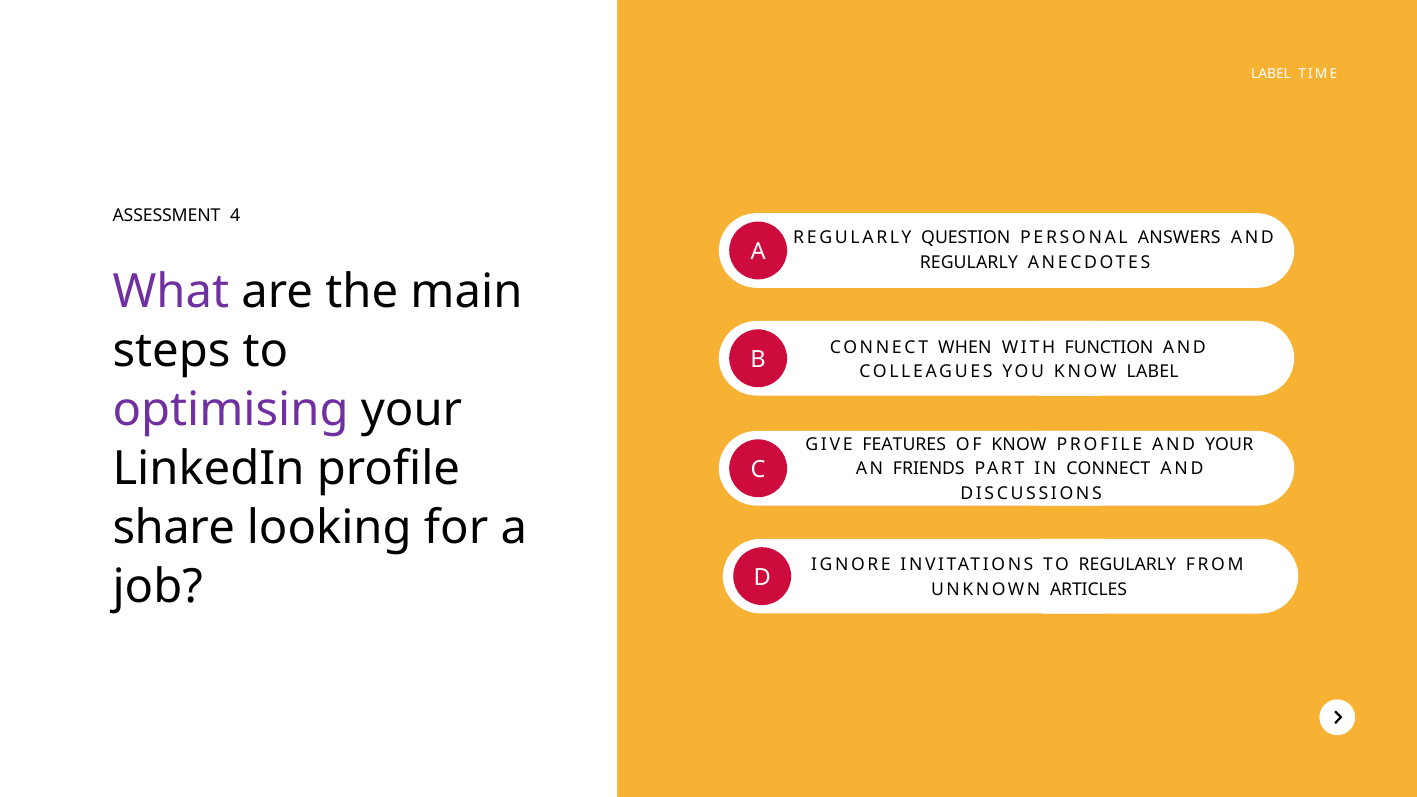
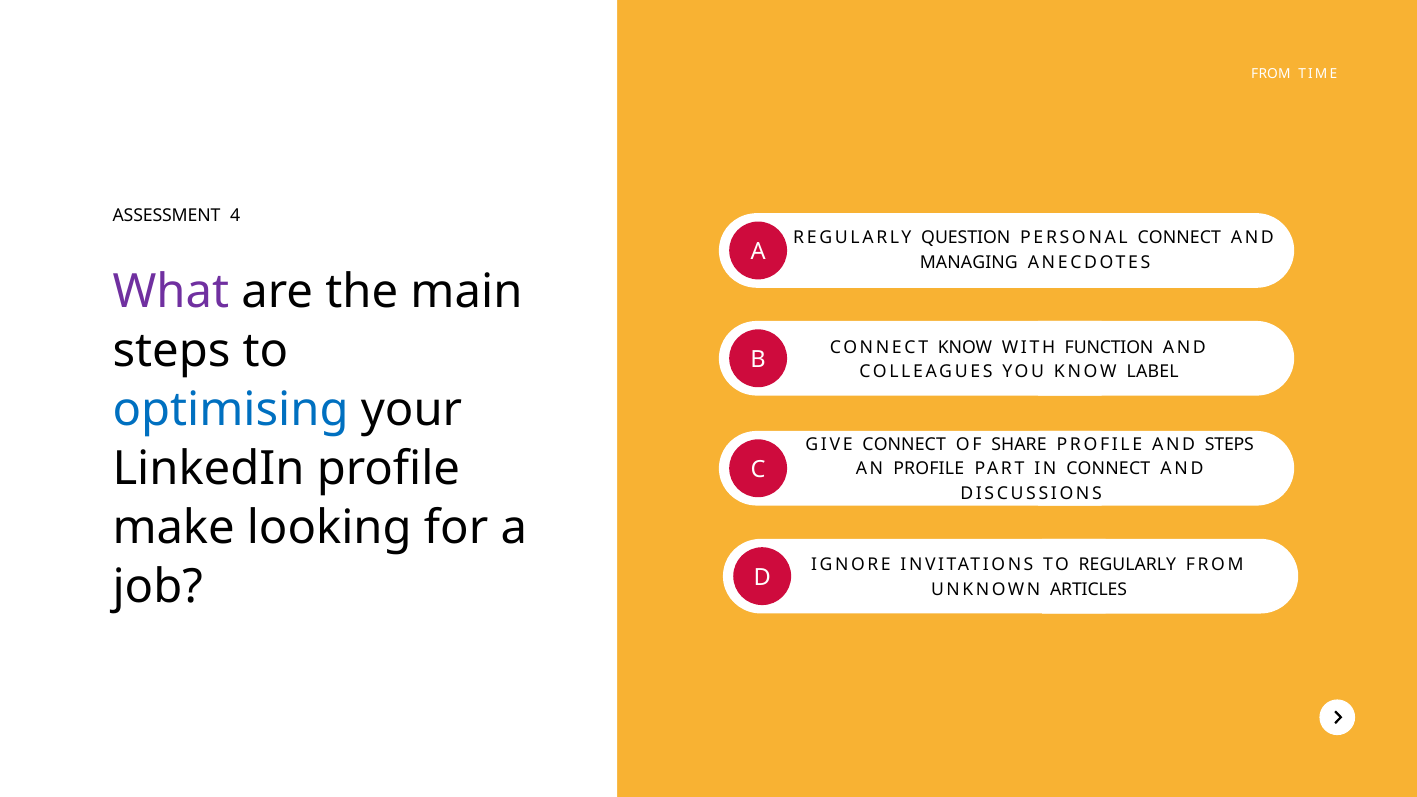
LABEL: LABEL -> FROM (1271, 74)
PERSONAL ANSWERS: ANSWERS -> CONNECT (1179, 238)
REGULARLY: REGULARLY -> MANAGING (969, 263)
CONNECT WHEN: WHEN -> KNOW (965, 347)
optimising colour: purple -> blue (231, 410)
GIVE FEATURES: FEATURES -> CONNECT (904, 444)
OF KNOW: KNOW -> SHARE (1019, 444)
AND YOUR: YOUR -> STEPS (1229, 444)
AN FRIENDS: FRIENDS -> PROFILE (929, 469)
share: share -> make (174, 528)
